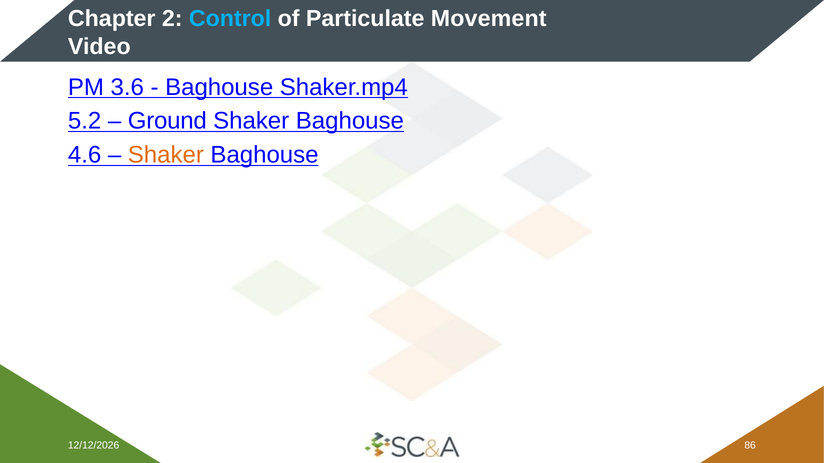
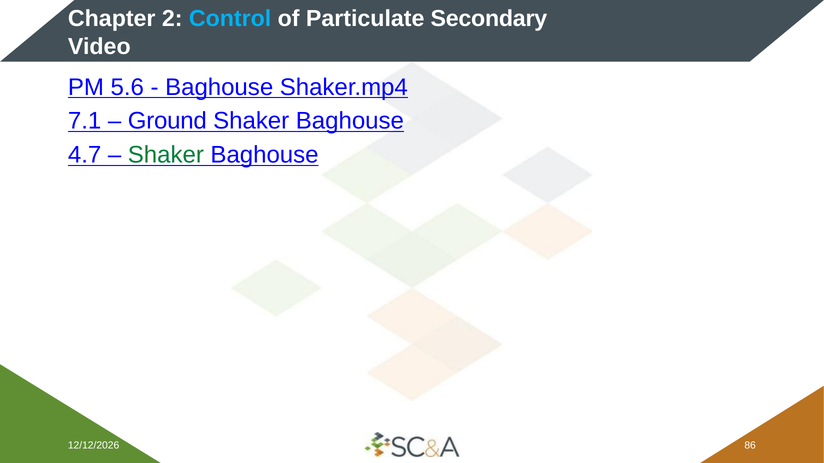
Movement: Movement -> Secondary (489, 19)
3.6: 3.6 -> 5.6 (127, 87)
5.2: 5.2 -> 7.1 (85, 121)
4.6: 4.6 -> 4.7 (85, 155)
Shaker colour: orange -> green (166, 155)
